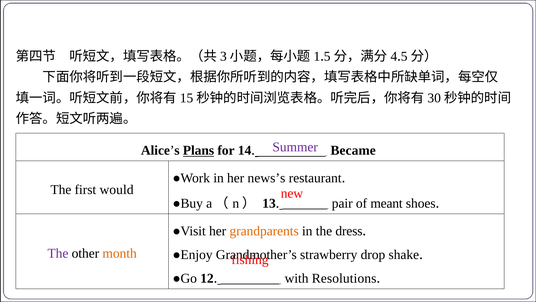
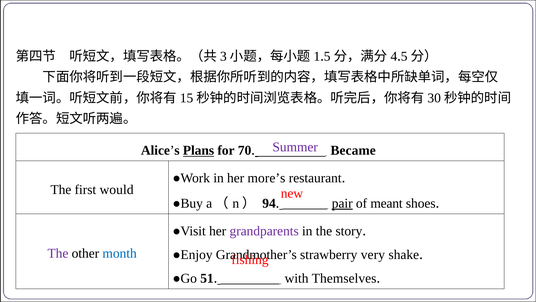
14: 14 -> 70 (245, 150)
news’s: news’s -> more’s (266, 178)
13: 13 -> 94 (269, 203)
pair underline: none -> present (342, 203)
grandparents colour: orange -> purple (264, 231)
dress: dress -> story (349, 231)
month colour: orange -> blue (120, 253)
drop: drop -> very (373, 254)
12: 12 -> 51 (207, 278)
Resolutions: Resolutions -> Themselves (344, 278)
